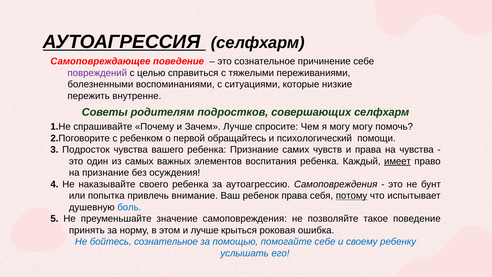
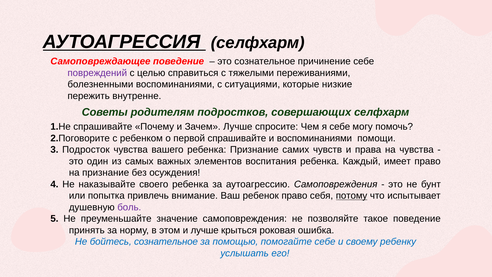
я могу: могу -> себе (340, 127)
первой обращайтесь: обращайтесь -> спрашивайте (237, 138)
и психологический: психологический -> воспоминаниями (314, 138)
имеет underline: present -> none (398, 161)
ребенок права: права -> право (294, 196)
боль colour: blue -> purple (129, 207)
